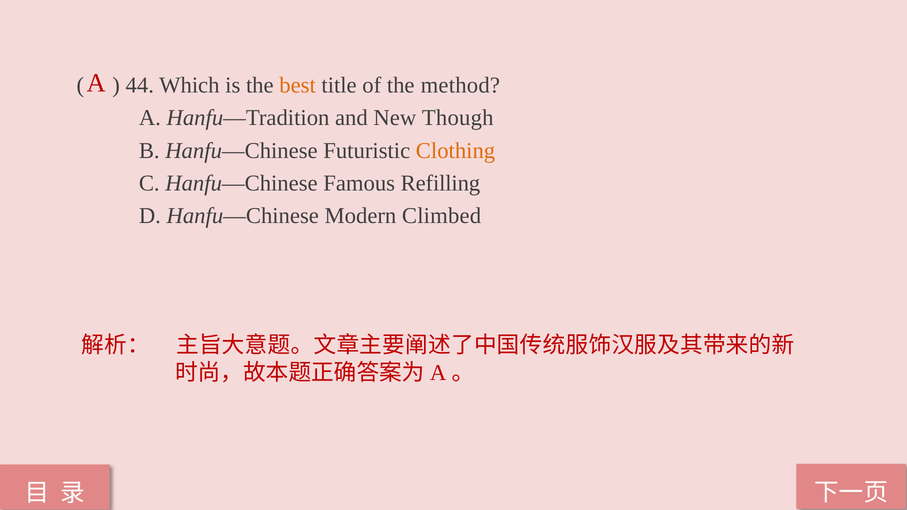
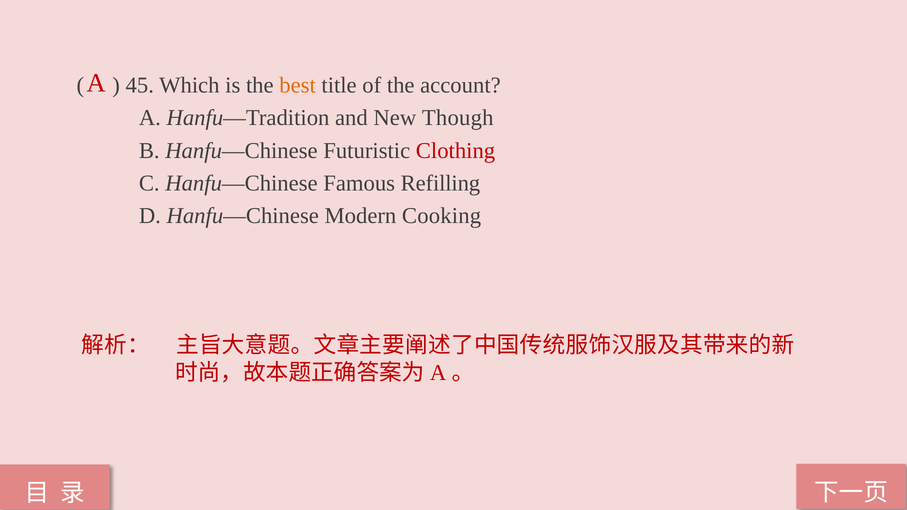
44: 44 -> 45 (140, 85)
method: method -> account (460, 85)
Clothing colour: orange -> red (456, 151)
Climbed: Climbed -> Cooking (442, 216)
